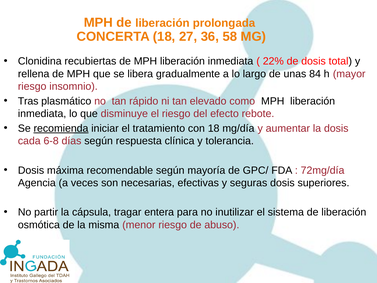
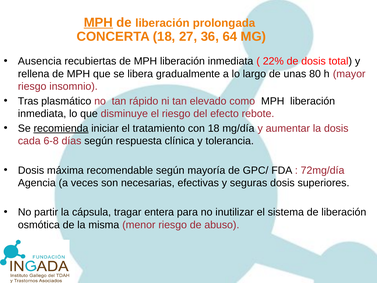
MPH underline: none -> present (98, 22)
58: 58 -> 64 (230, 37)
Clonidina: Clonidina -> Ausencia (40, 61)
84: 84 -> 80 (315, 74)
